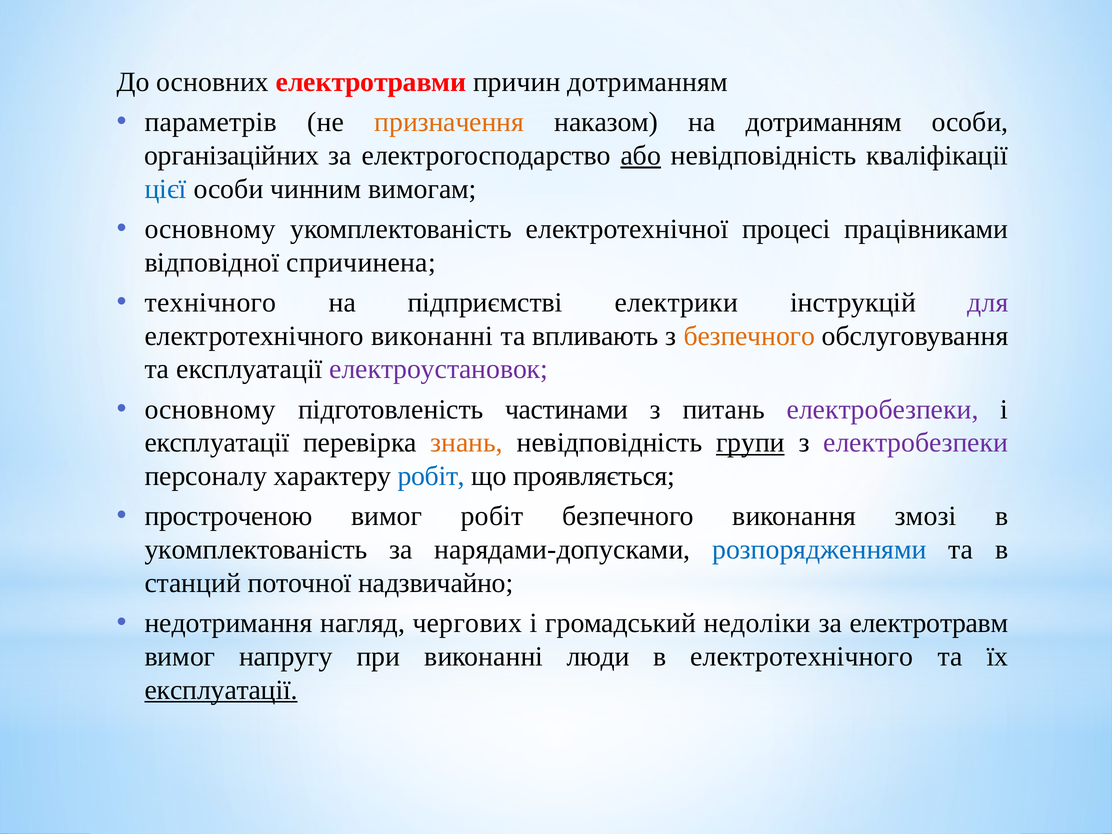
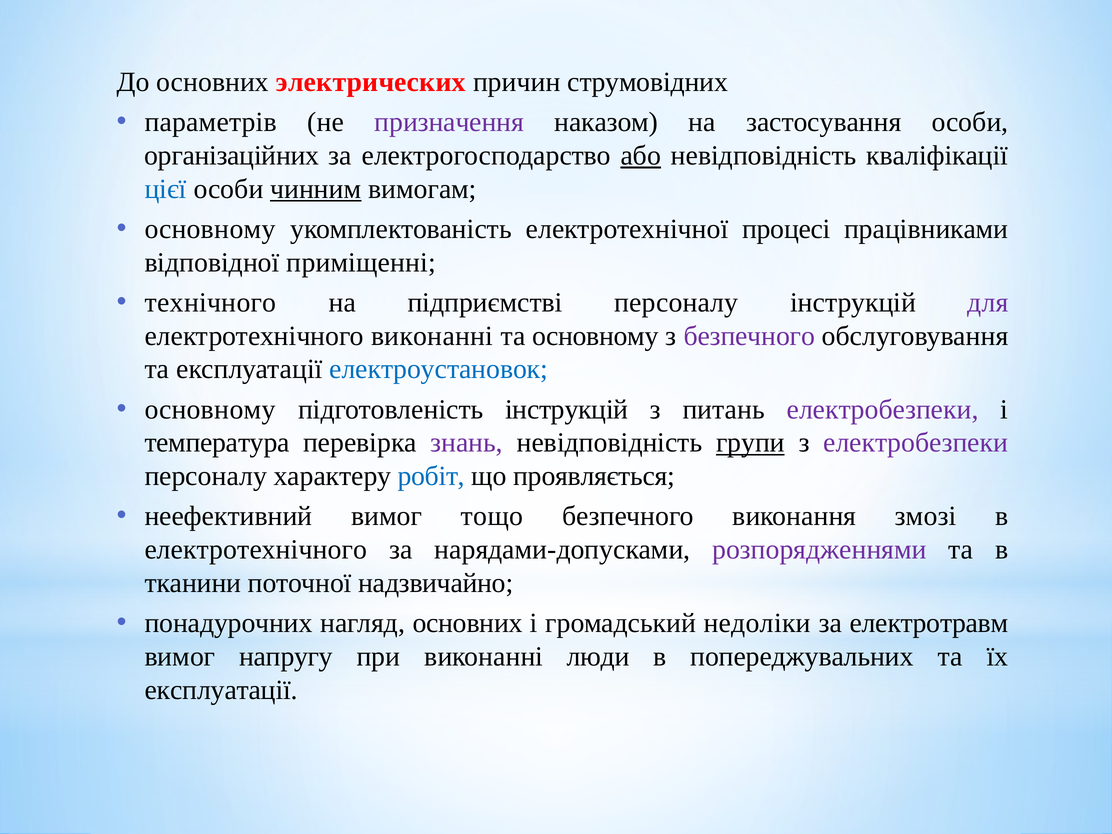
електротравми: електротравми -> электрических (371, 82)
причин дотриманням: дотриманням -> струмовідних (648, 82)
призначення colour: orange -> purple (449, 122)
на дотриманням: дотриманням -> застосування (824, 122)
чинним underline: none -> present (316, 189)
спричинена: спричинена -> приміщенні (361, 262)
підприємстві електрики: електрики -> персоналу (676, 303)
та впливають: впливають -> основному (596, 336)
безпечного colour: orange -> purple (749, 336)
електроустановок colour: purple -> blue (439, 369)
підготовленість частинами: частинами -> інструкцій (567, 409)
експлуатації: експлуатації -> температура (217, 443)
знань colour: orange -> purple (467, 443)
простроченою: простроченою -> неефективний (228, 516)
вимог робіт: робіт -> тощо (492, 516)
укомплектованість: укомплектованість -> електротехнічного (256, 550)
розпорядженнями colour: blue -> purple (819, 550)
станций: станций -> тканини (193, 583)
недотримання: недотримання -> понадурочних (229, 623)
нагляд чергових: чергових -> основних (468, 623)
в електротехнічного: електротехнічного -> попереджувальних (802, 656)
експлуатації underline: present -> none (221, 690)
